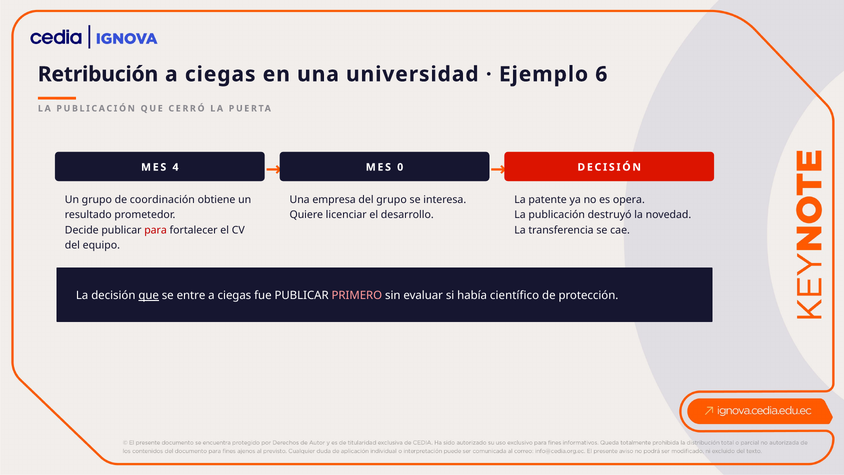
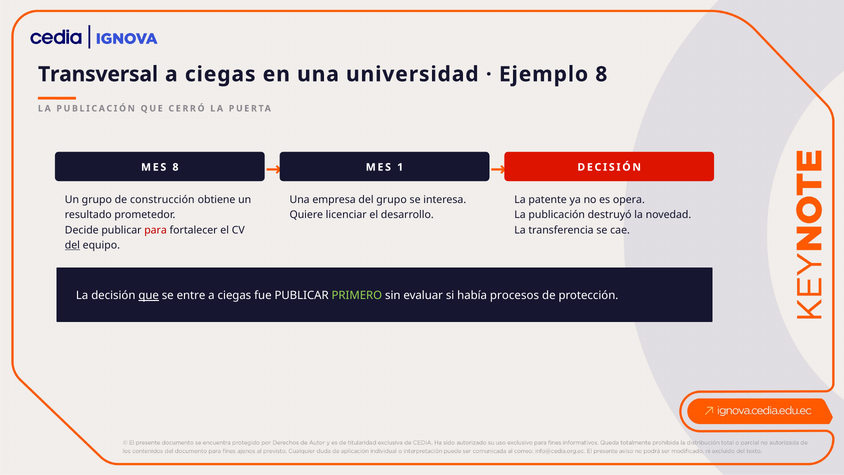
Retribución: Retribución -> Transversal (98, 74)
Ejemplo 6: 6 -> 8 (601, 74)
0: 0 -> 1 (400, 167)
MES 4: 4 -> 8 (175, 167)
coordinación: coordinación -> construcción (162, 200)
del underline: none -> present (72, 245)
PRIMERO colour: pink -> light green (357, 295)
científico: científico -> procesos (515, 295)
